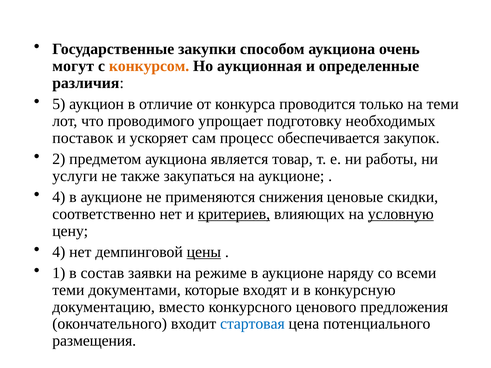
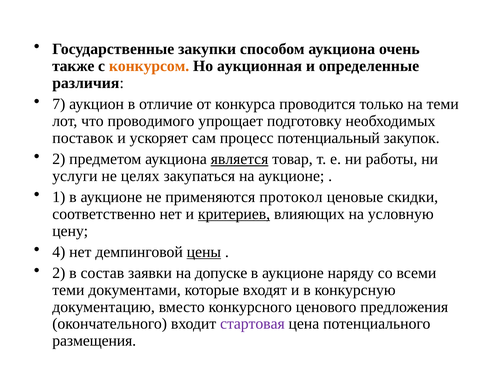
могут: могут -> также (73, 66)
5: 5 -> 7 (59, 104)
обеспечивается: обеспечивается -> потенциальный (329, 138)
является underline: none -> present (240, 159)
также: также -> целях (140, 176)
4: 4 -> 1 (59, 197)
снижения: снижения -> протокол (291, 197)
условную underline: present -> none (401, 214)
1: 1 -> 2 (59, 273)
режиме: режиме -> допуске (221, 273)
стартовая colour: blue -> purple (252, 324)
